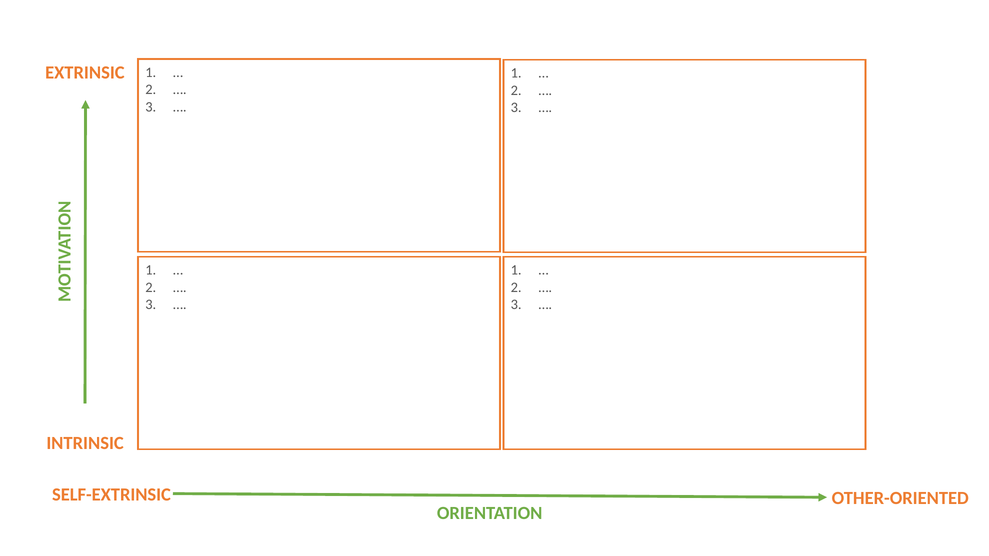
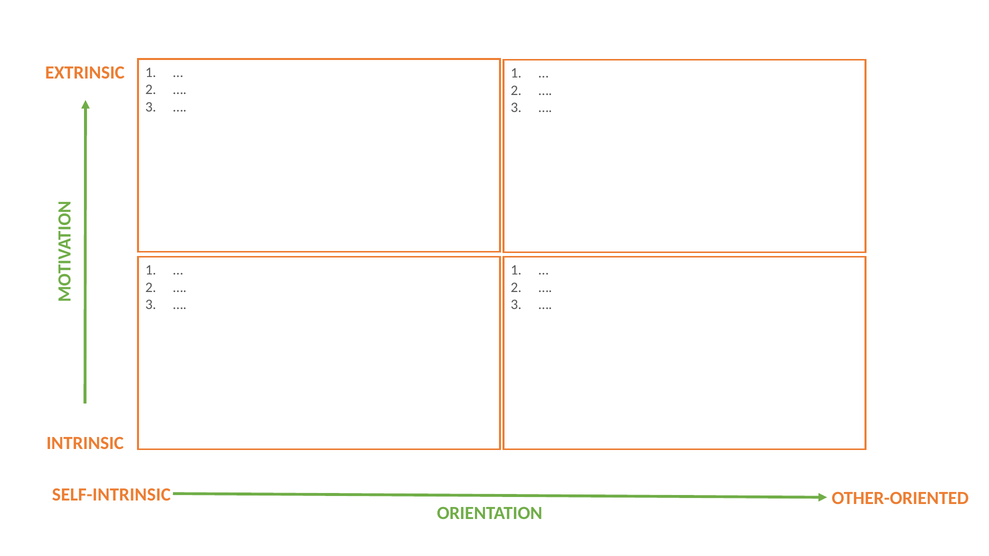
SELF-EXTRINSIC: SELF-EXTRINSIC -> SELF-INTRINSIC (111, 495)
